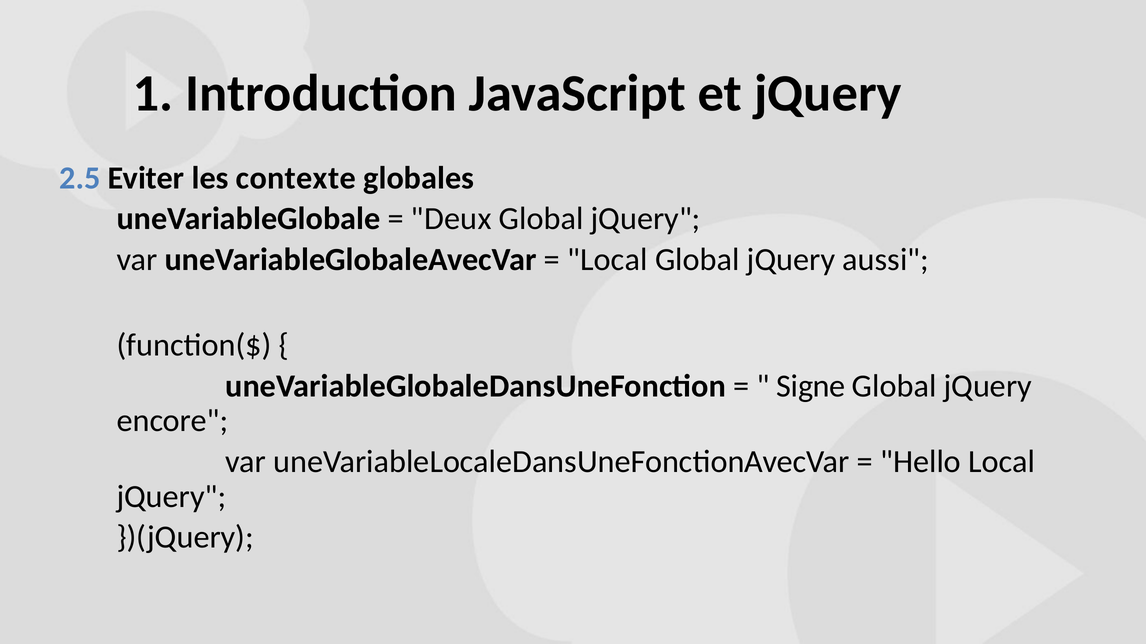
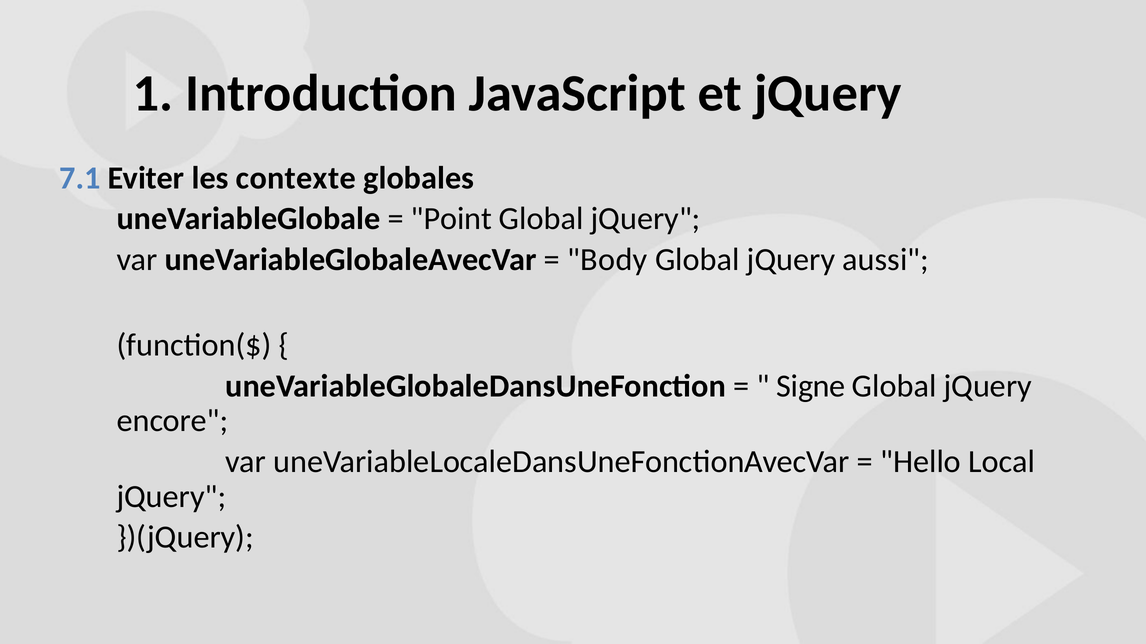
2.5: 2.5 -> 7.1 (80, 178)
Deux: Deux -> Point (451, 219)
Local: Local -> Body (607, 260)
